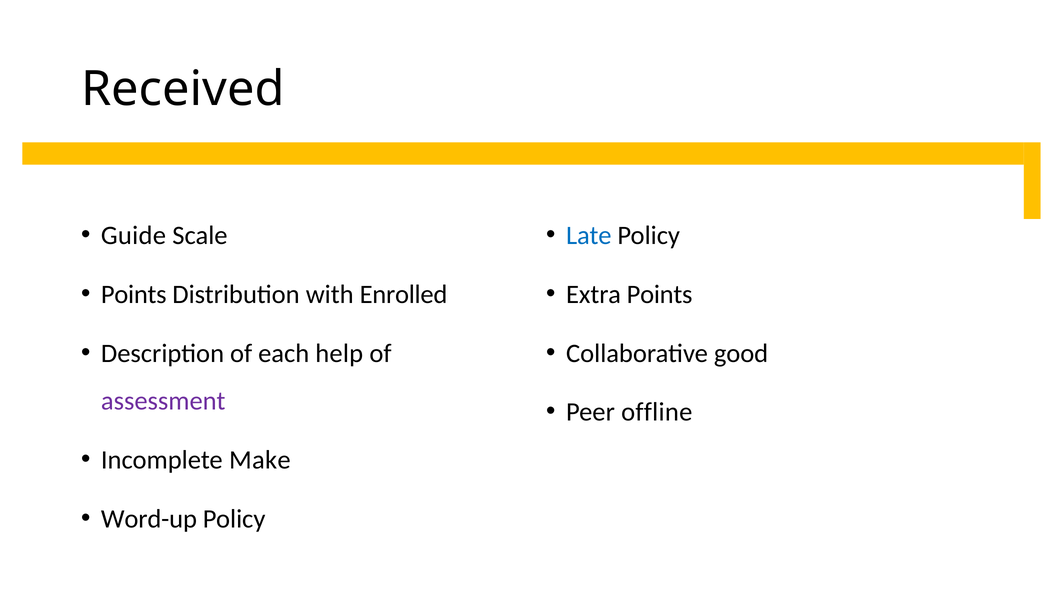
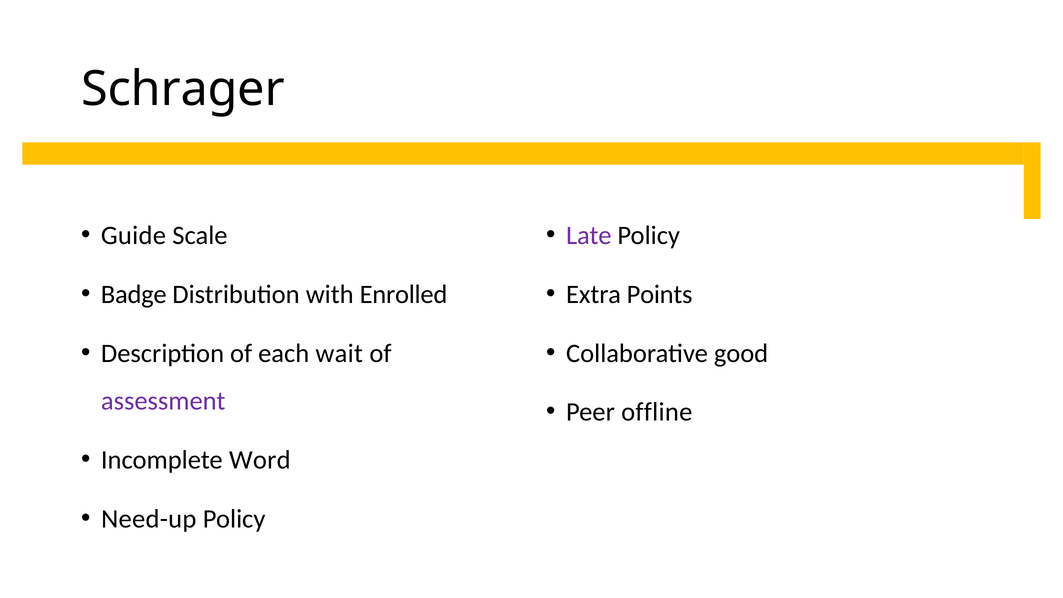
Received: Received -> Schrager (183, 89)
Late colour: blue -> purple (589, 235)
Points: Points -> Badge (134, 294)
help: help -> wait (339, 353)
Make: Make -> Word (260, 460)
Word-up: Word-up -> Need-up (149, 519)
